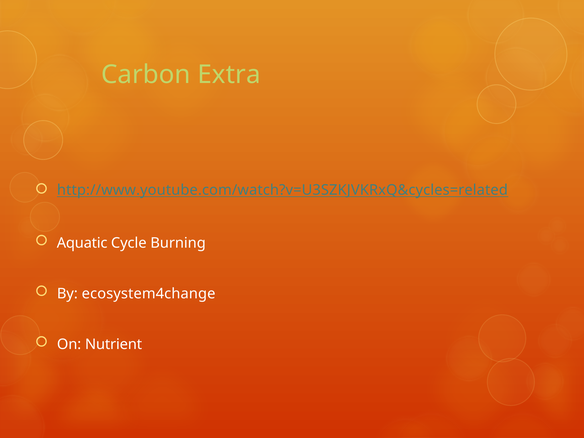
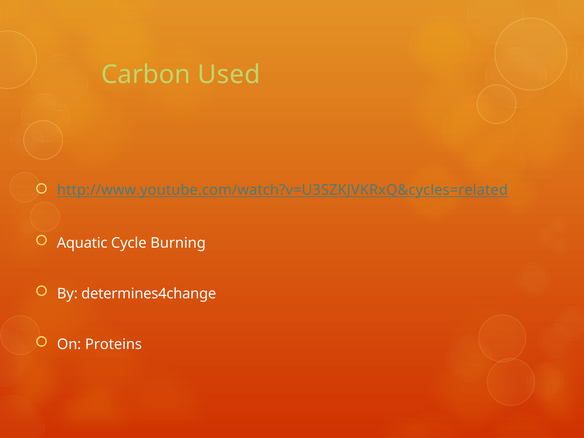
Extra: Extra -> Used (229, 74)
ecosystem4change: ecosystem4change -> determines4change (149, 294)
Nutrient: Nutrient -> Proteins (113, 344)
